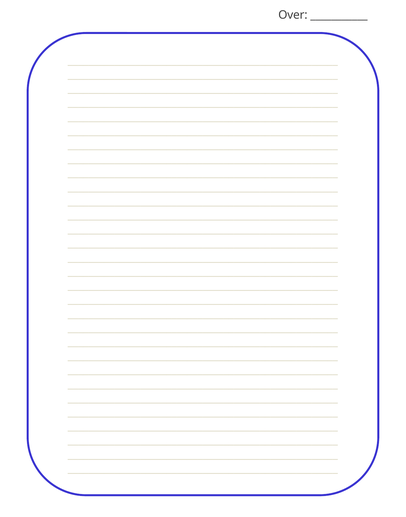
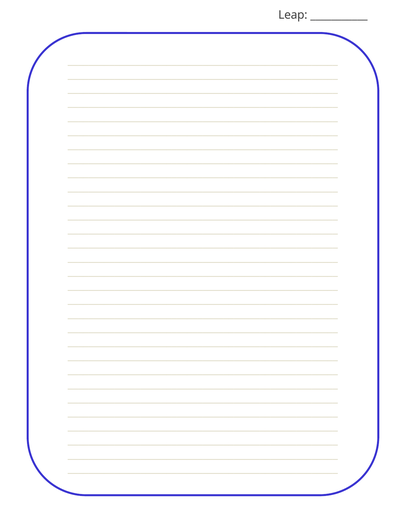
Over: Over -> Leap (293, 15)
